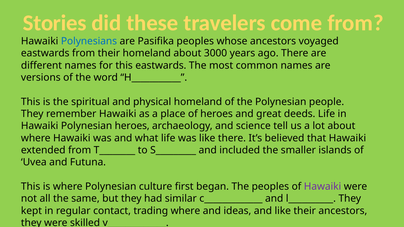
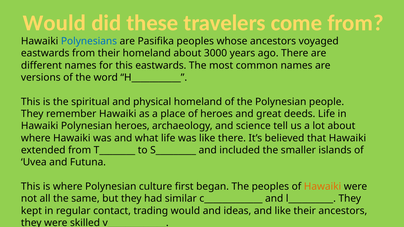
Stories: Stories -> Would (54, 23)
Hawaiki colour: purple -> orange (323, 187)
trading where: where -> would (185, 211)
